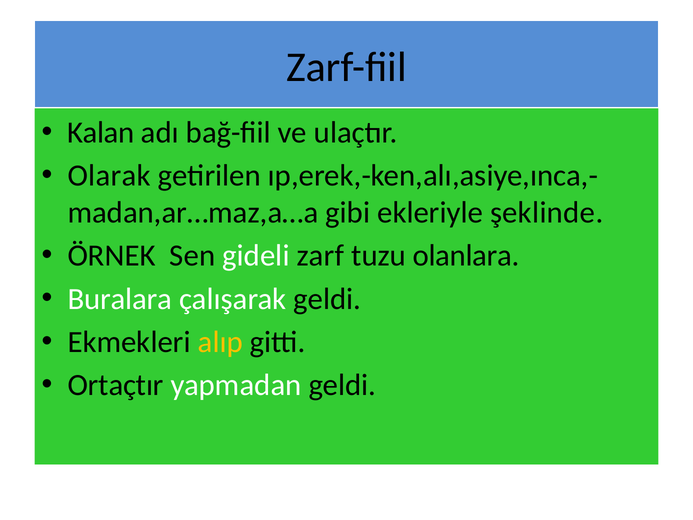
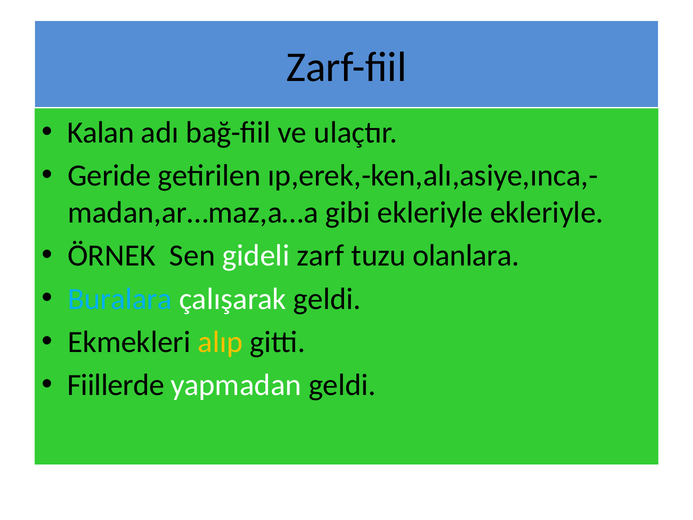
Olarak: Olarak -> Geride (109, 176)
ekleriyle şeklinde: şeklinde -> ekleriyle (547, 212)
Buralara colour: white -> light blue (120, 299)
Ortaçtır: Ortaçtır -> Fiillerde (116, 385)
